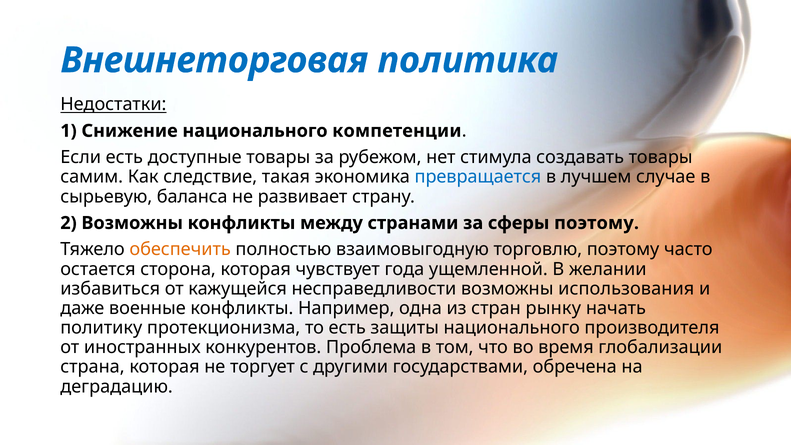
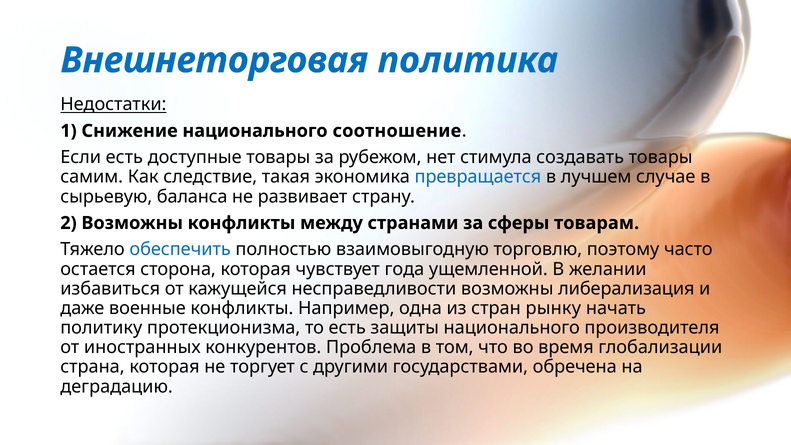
компетенции: компетенции -> соотношение (397, 131)
сферы поэтому: поэтому -> товарам (597, 223)
обеспечить colour: orange -> blue (180, 249)
использования: использования -> либерализация (626, 289)
